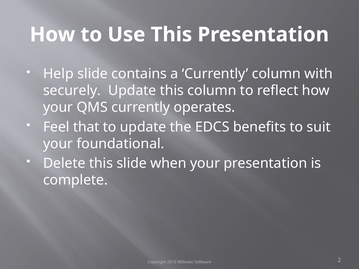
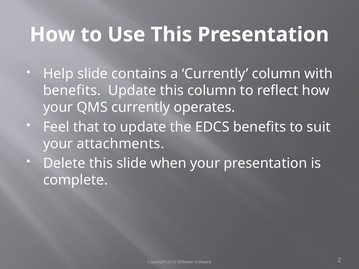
securely: securely -> benefits (72, 91)
foundational: foundational -> attachments (120, 144)
